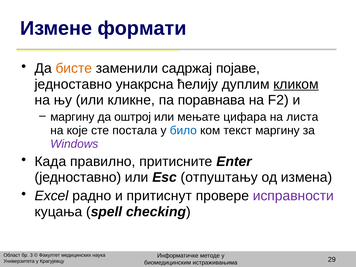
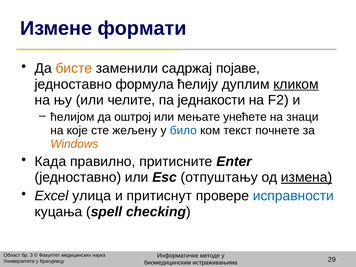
унакрсна: унакрсна -> формула (145, 84)
кликне: кликне -> челите (131, 100)
поравнава: поравнава -> једнакости (211, 100)
маргину: маргину -> ћелијом (72, 117)
цифара: цифара -> унећете (245, 117)
листа: листа -> знаци (302, 117)
постала: постала -> жељену (135, 131)
текст маргину: маргину -> почнете (277, 131)
Windows colour: purple -> orange (74, 144)
измена underline: none -> present (307, 177)
радно: радно -> улица (92, 196)
исправности colour: purple -> blue (293, 196)
